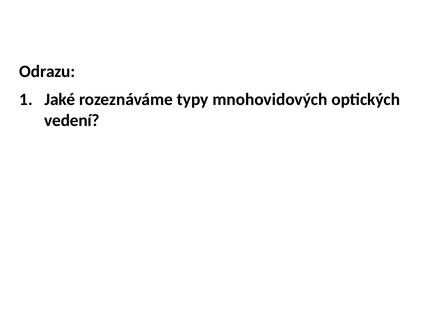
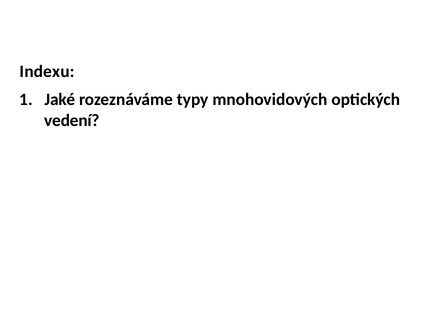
Odrazu: Odrazu -> Indexu (47, 71)
